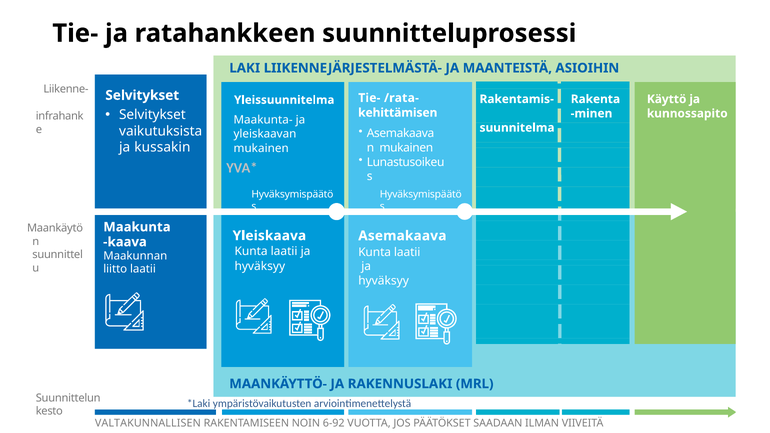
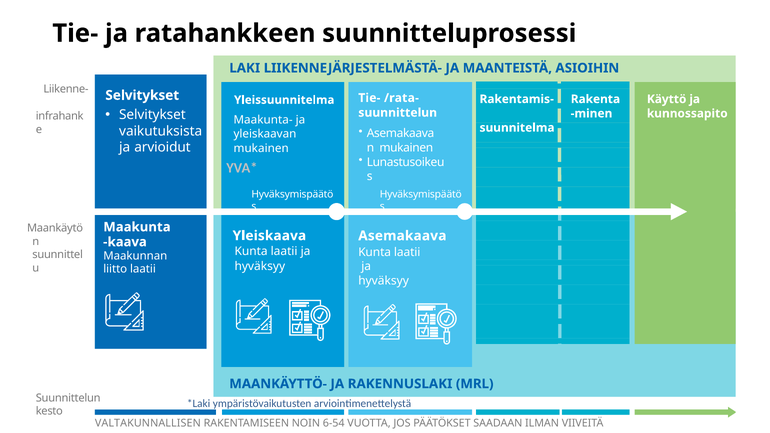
kehittämisen: kehittämisen -> suunnittelun (398, 113)
kussakin: kussakin -> arvioidut (162, 147)
6-92: 6-92 -> 6-54 (334, 423)
